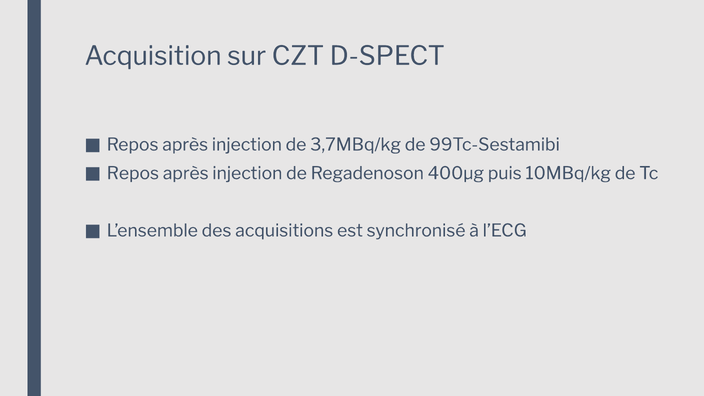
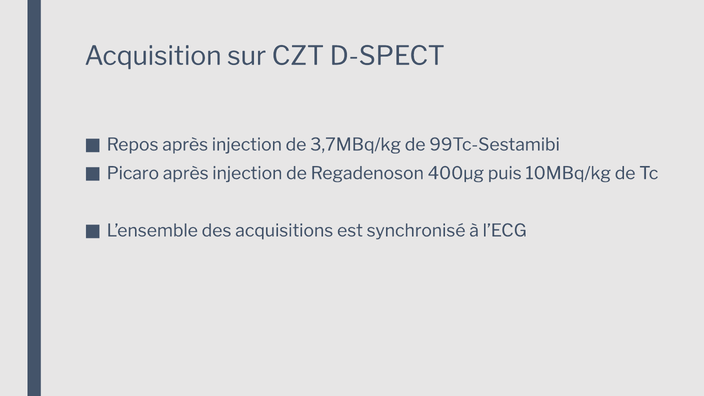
Repos: Repos -> Picaro (133, 173)
